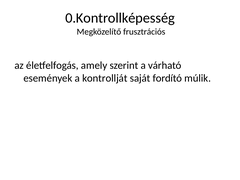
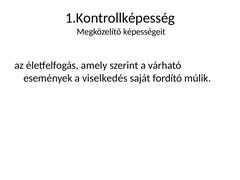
0.Kontrollképesség: 0.Kontrollképesség -> 1.Kontrollképesség (120, 18)
frusztrációs: frusztrációs -> képességeit (144, 32)
kontrollját: kontrollját -> viselkedés (105, 78)
